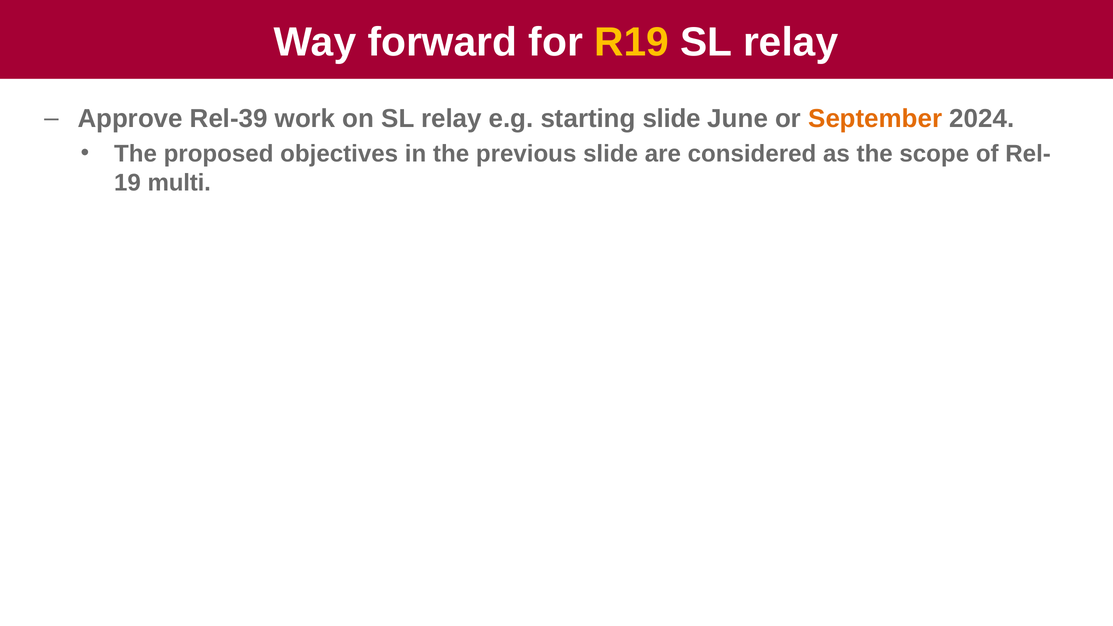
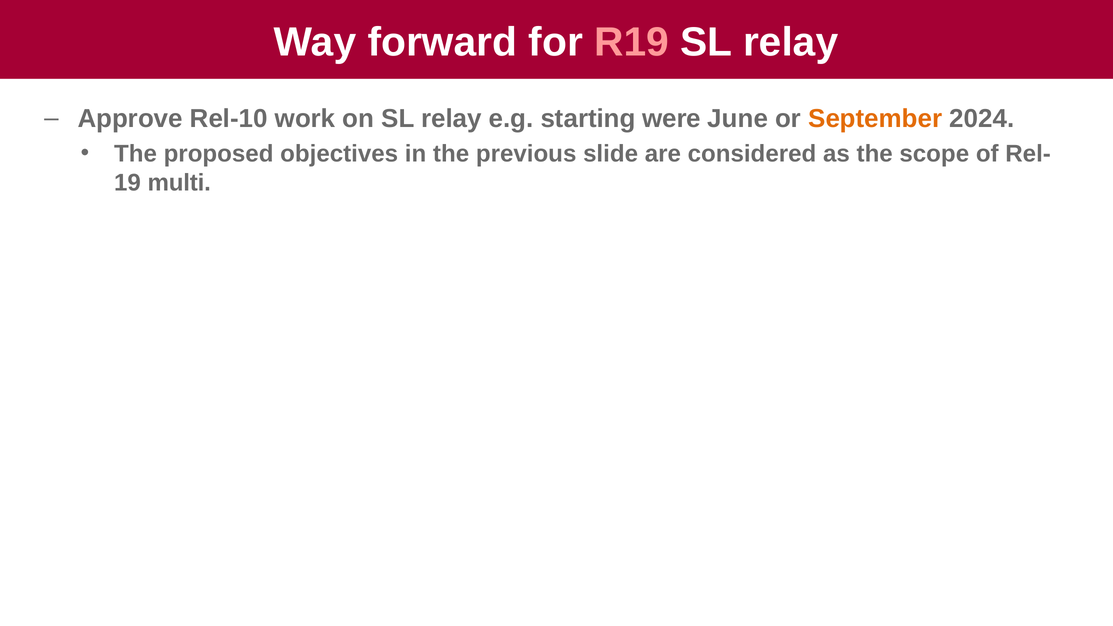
R19 colour: yellow -> pink (632, 42)
Rel-39: Rel-39 -> Rel-10 (229, 119)
starting slide: slide -> were (672, 119)
